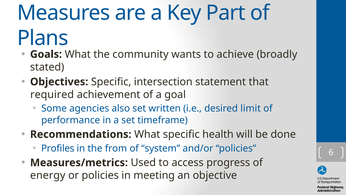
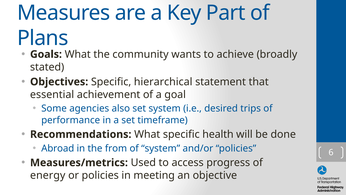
intersection: intersection -> hierarchical (163, 82)
required: required -> essential (52, 94)
set written: written -> system (165, 108)
limit: limit -> trips (251, 108)
Profiles: Profiles -> Abroad (58, 148)
